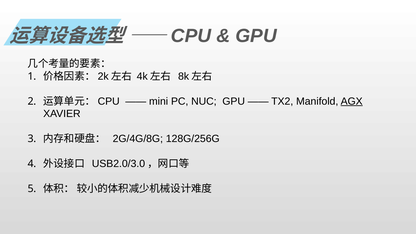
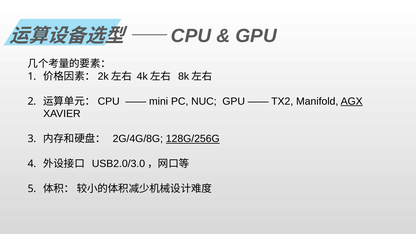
128G/256G underline: none -> present (193, 139)
